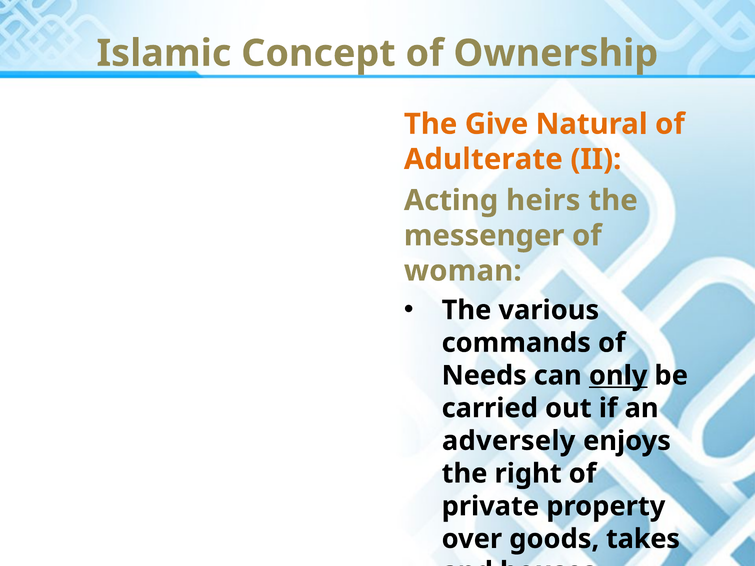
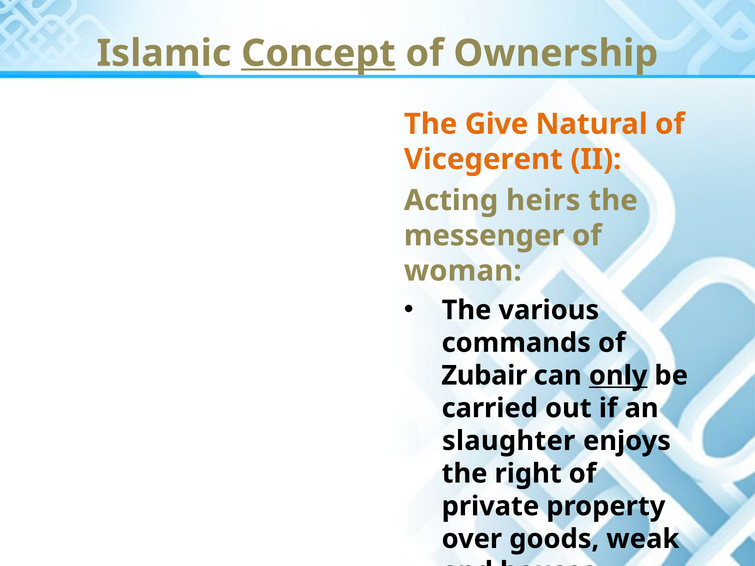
Concept underline: none -> present (318, 53)
Adulterate: Adulterate -> Vicegerent (483, 159)
Needs: Needs -> Zubair (484, 376)
adversely: adversely -> slaughter (509, 441)
takes: takes -> weak (643, 539)
